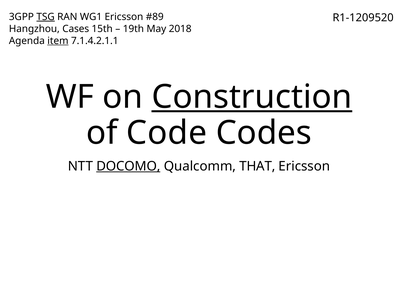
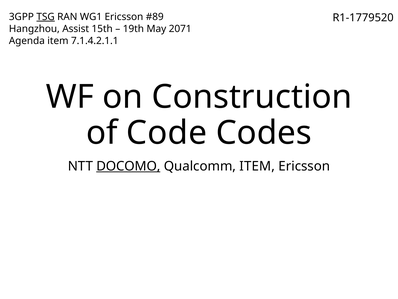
R1-1209520: R1-1209520 -> R1-1779520 (363, 18)
Cases: Cases -> Assist (76, 29)
2018: 2018 -> 2071 (180, 29)
item underline: present -> none (58, 41)
Construction underline: present -> none (252, 97)
Qualcomm THAT: THAT -> ITEM (257, 166)
